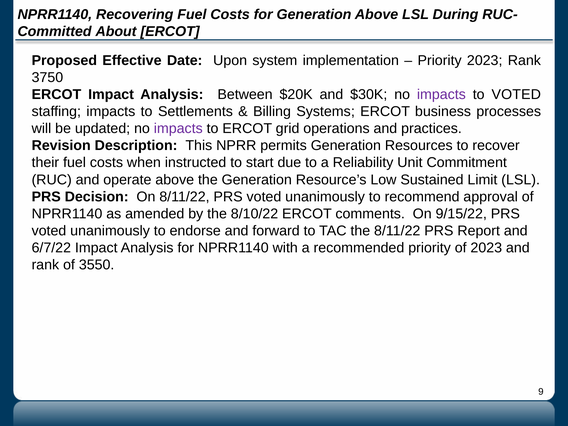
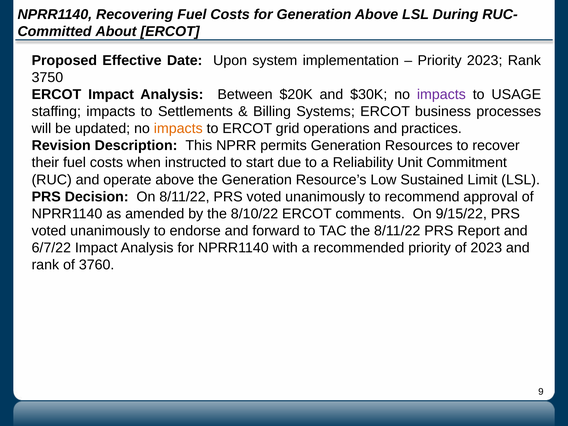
to VOTED: VOTED -> USAGE (516, 94)
impacts colour: purple -> orange (178, 129)
3550: 3550 -> 3760 (97, 265)
